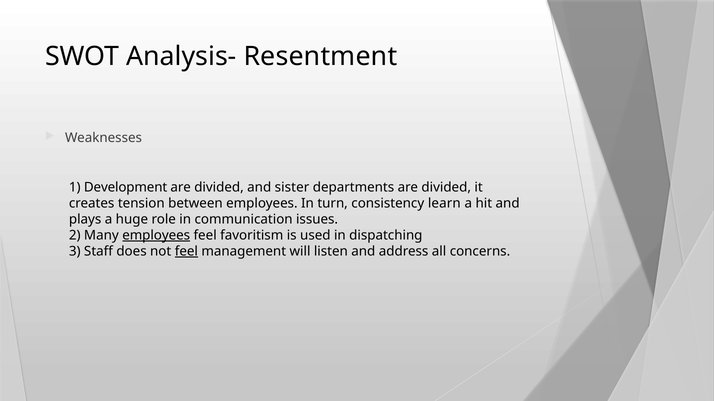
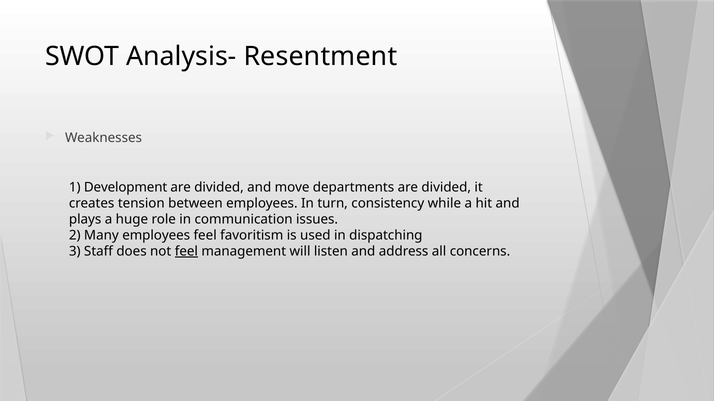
sister: sister -> move (292, 187)
learn: learn -> while (444, 203)
employees underline: present -> none (156, 236)
